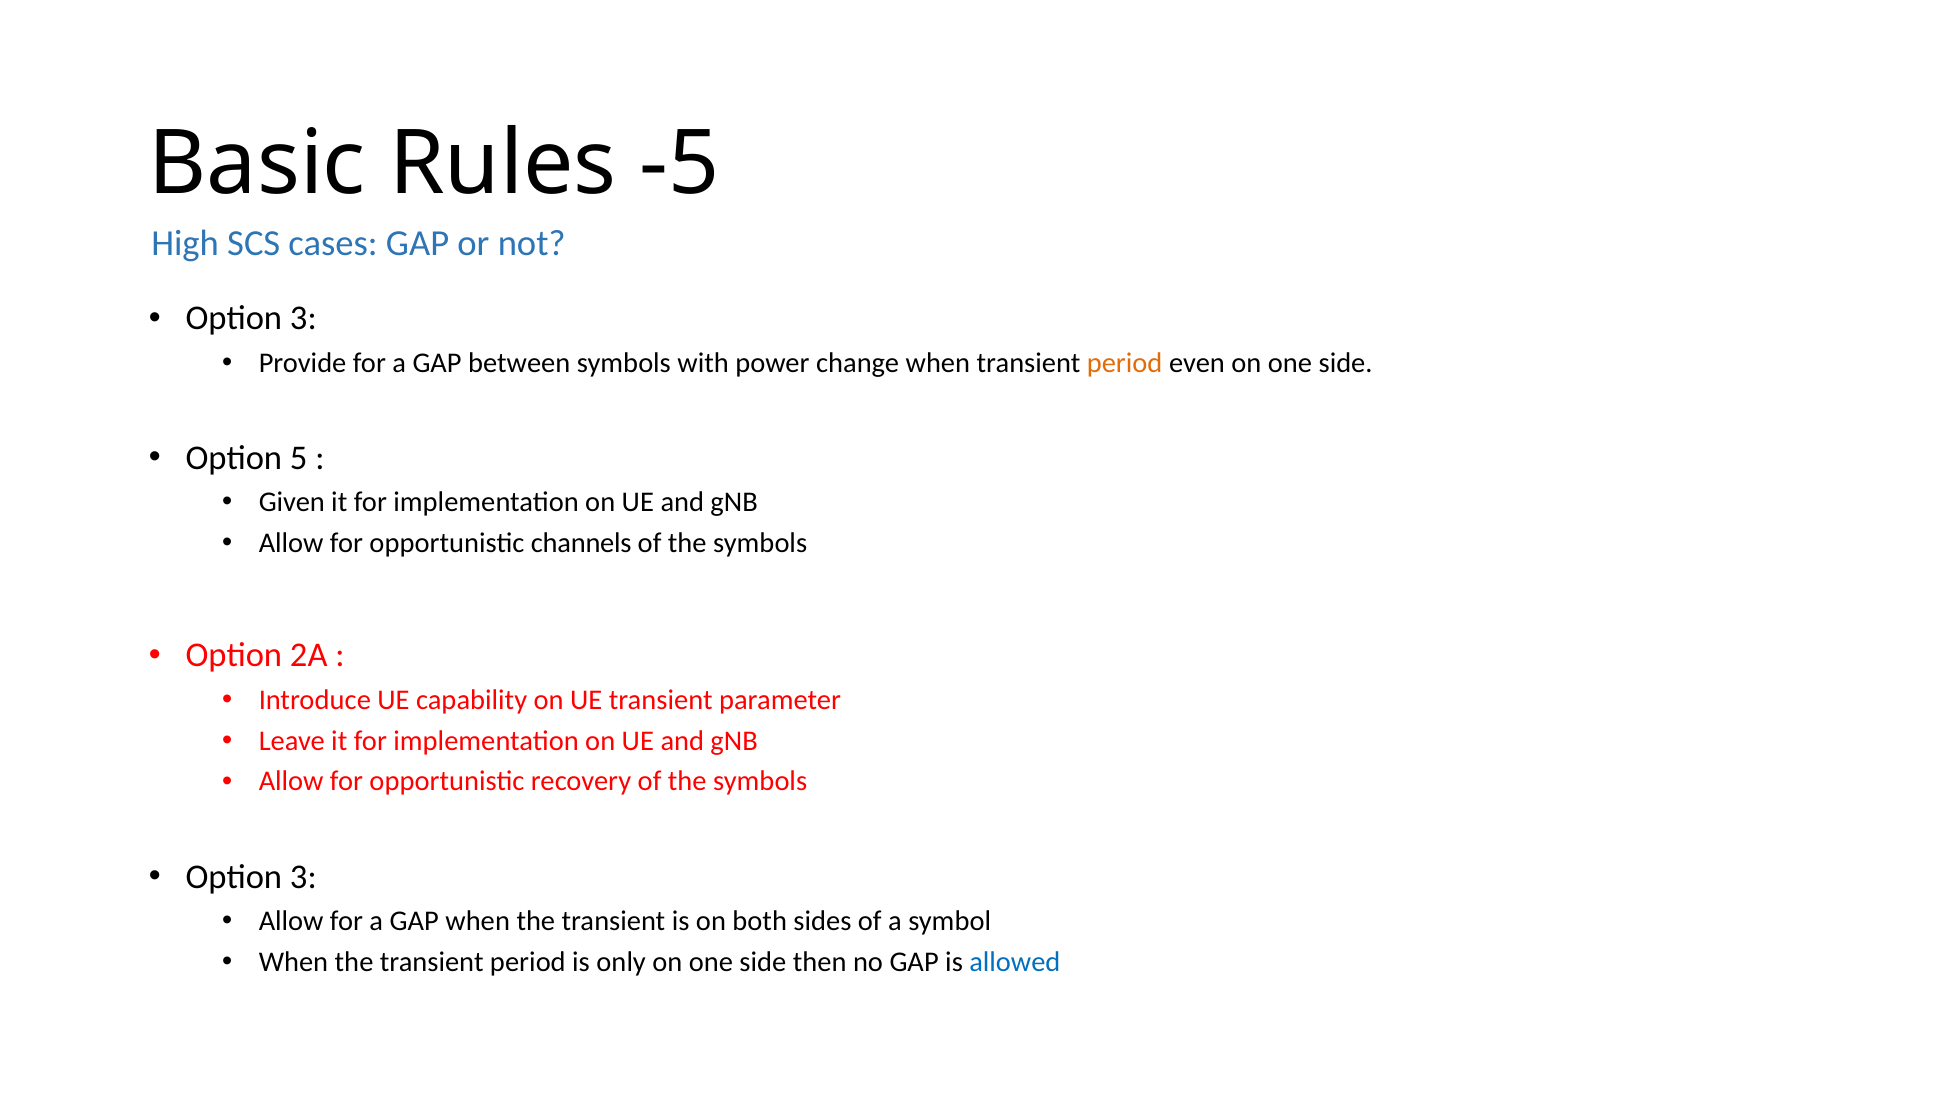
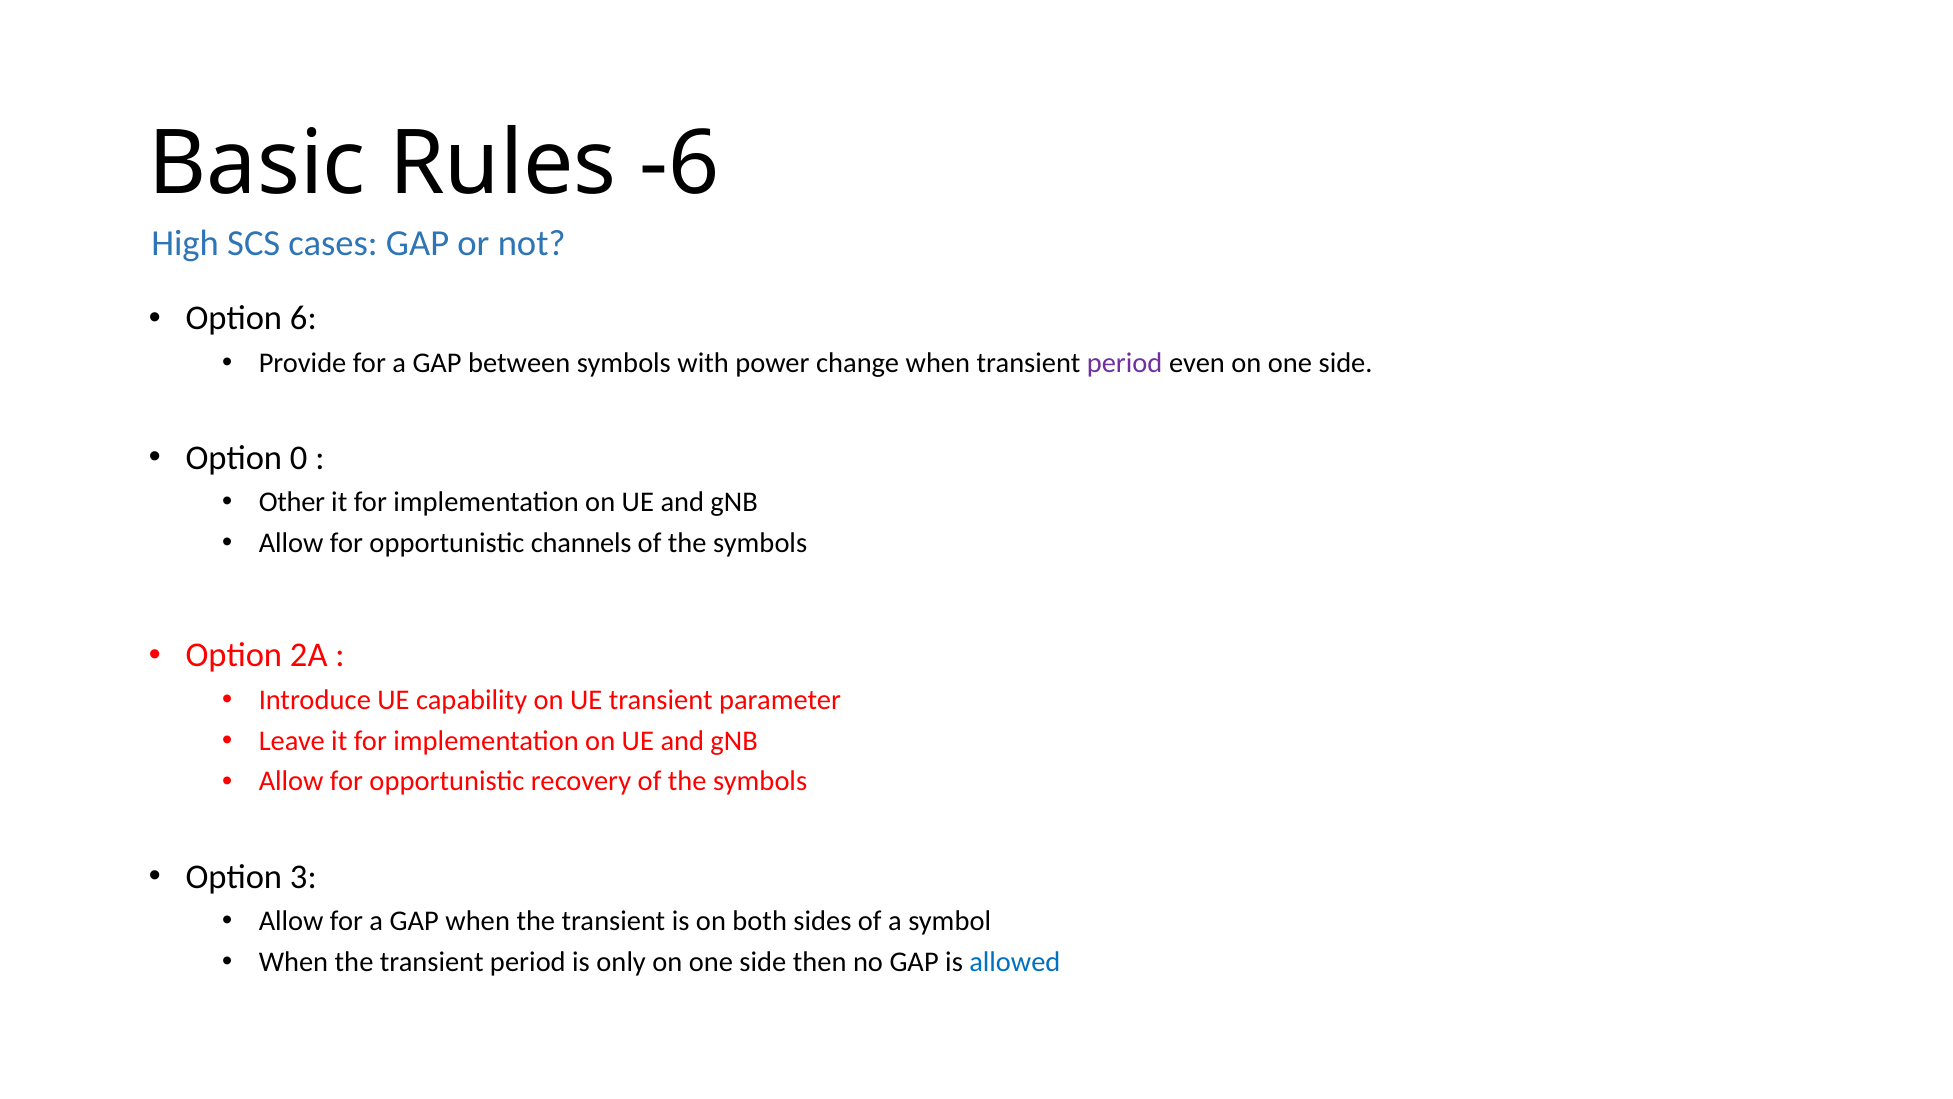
-5: -5 -> -6 (680, 164)
3: 3 -> 6 (303, 318)
period colour: orange -> purple (1125, 362)
5: 5 -> 0 (299, 458)
Given: Given -> Other (292, 502)
